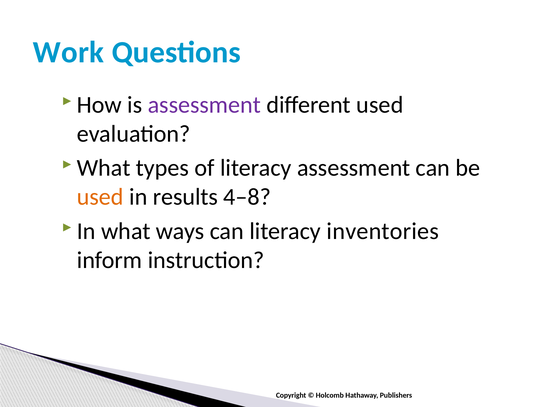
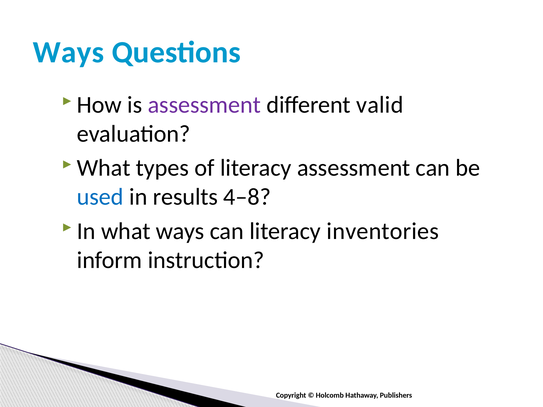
Work: Work -> Ways (68, 52)
different used: used -> valid (380, 105)
used colour: orange -> blue (100, 197)
